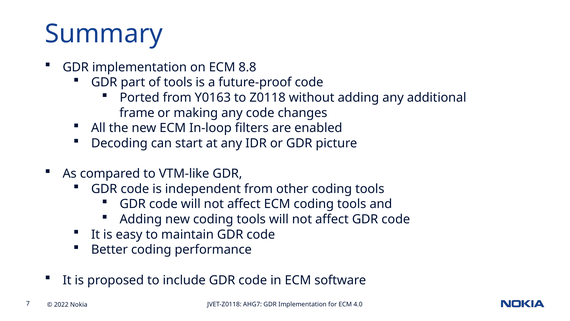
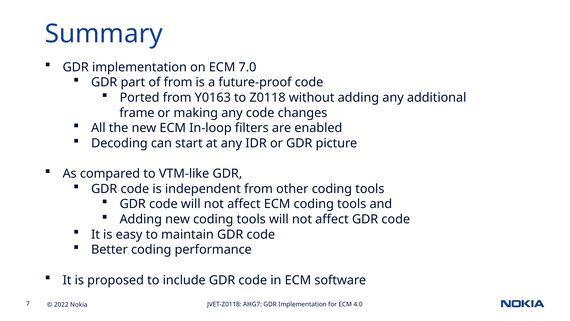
8.8: 8.8 -> 7.0 (247, 67)
of tools: tools -> from (178, 82)
